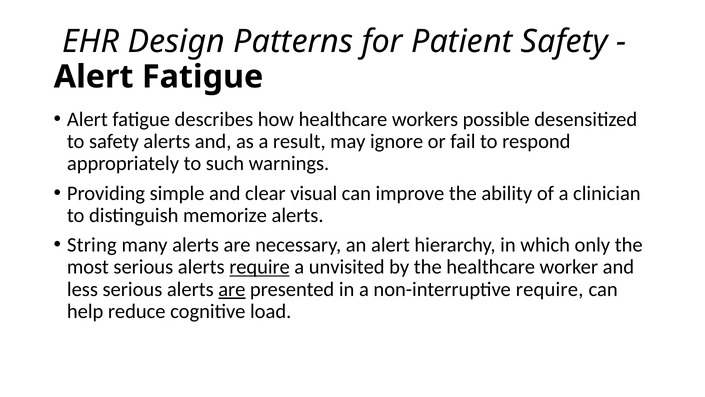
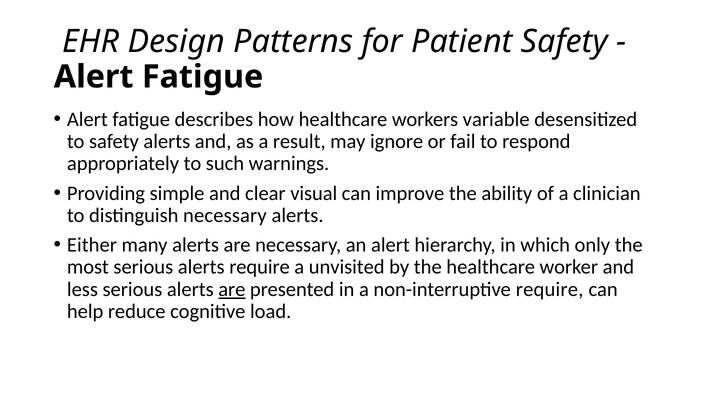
possible: possible -> variable (496, 119)
distinguish memorize: memorize -> necessary (225, 215)
String: String -> Either (92, 245)
require underline: present -> none (260, 267)
